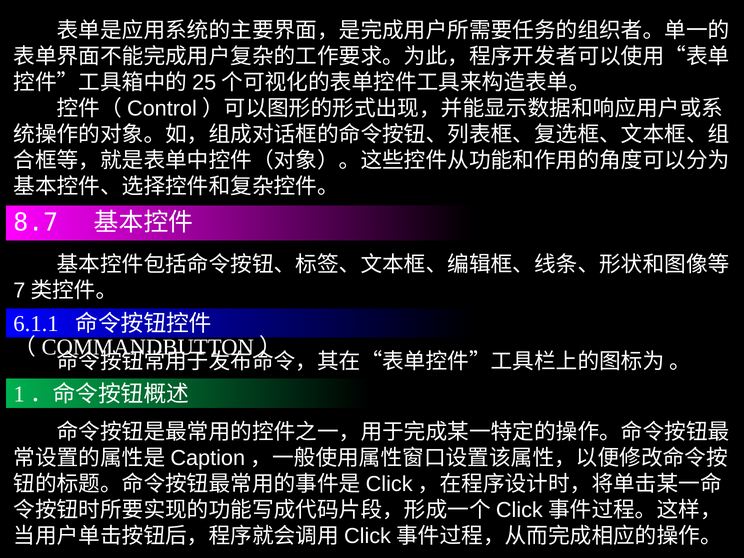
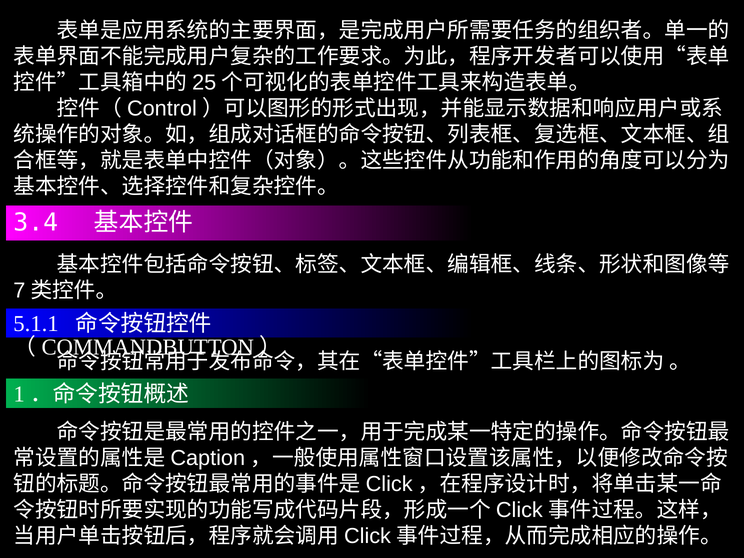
8.7: 8.7 -> 3.4 (36, 223)
6.1.1: 6.1.1 -> 5.1.1 (36, 324)
